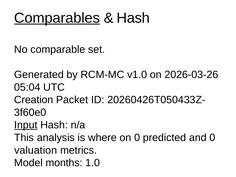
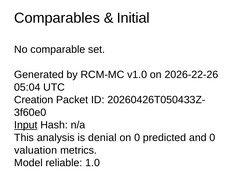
Comparables underline: present -> none (57, 18)
Hash: Hash -> Initial (133, 18)
2026-03-26: 2026-03-26 -> 2026-22-26 (191, 75)
where: where -> denial (102, 138)
months: months -> reliable (64, 163)
